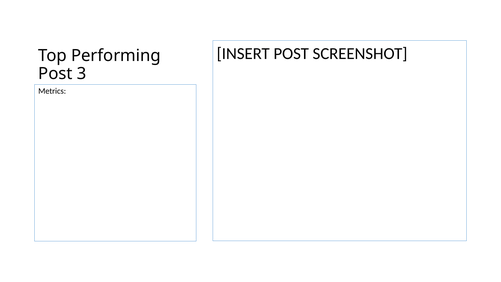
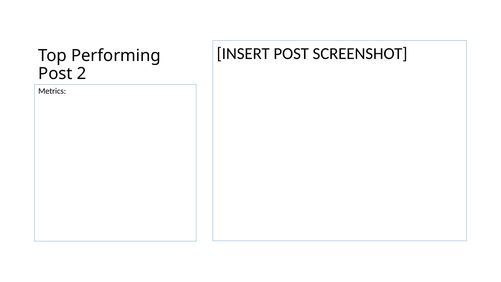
3: 3 -> 2 (82, 74)
